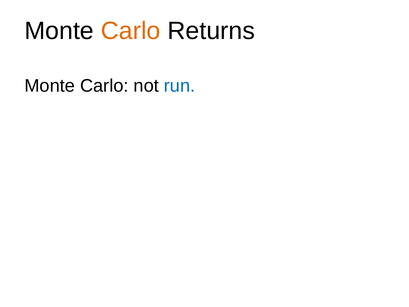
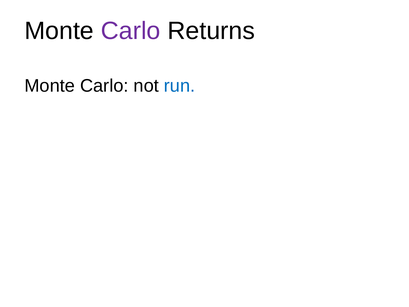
Carlo colour: orange -> purple (131, 31)
